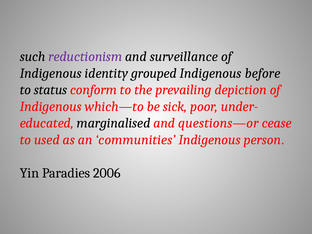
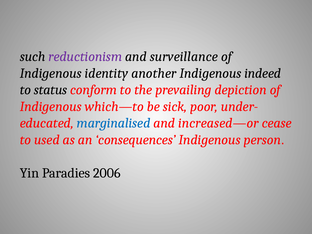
grouped: grouped -> another (154, 73)
before: before -> indeed (263, 73)
marginalised colour: black -> blue (114, 123)
questions—or: questions—or -> increased—or (218, 123)
communities: communities -> consequences (136, 140)
